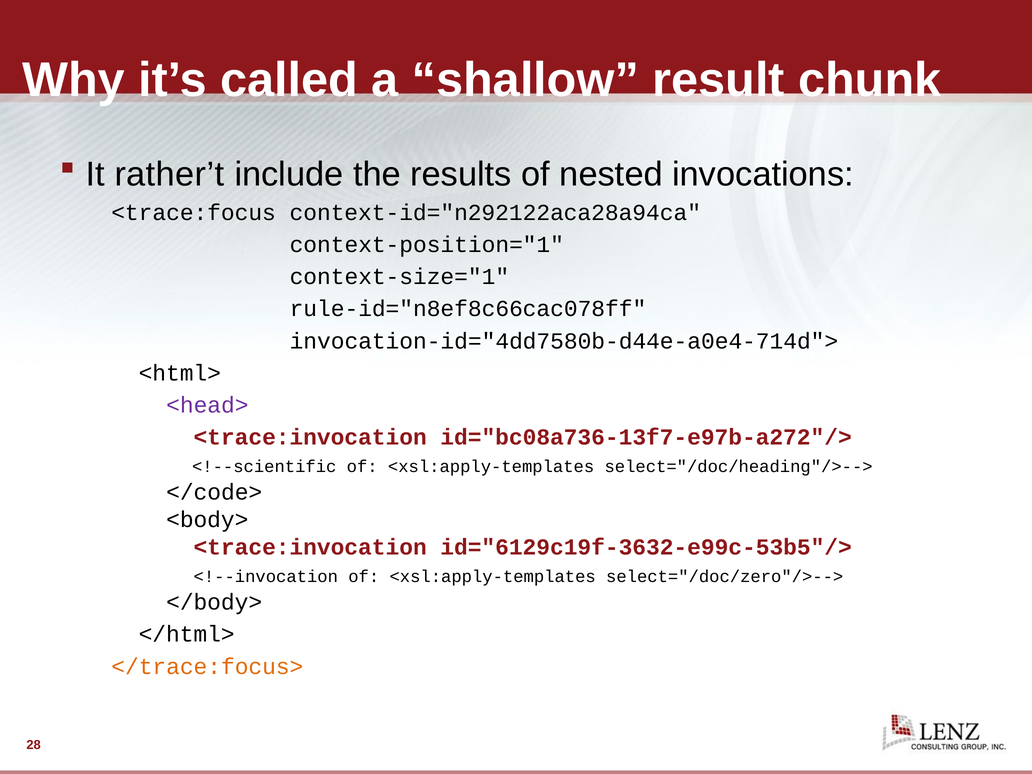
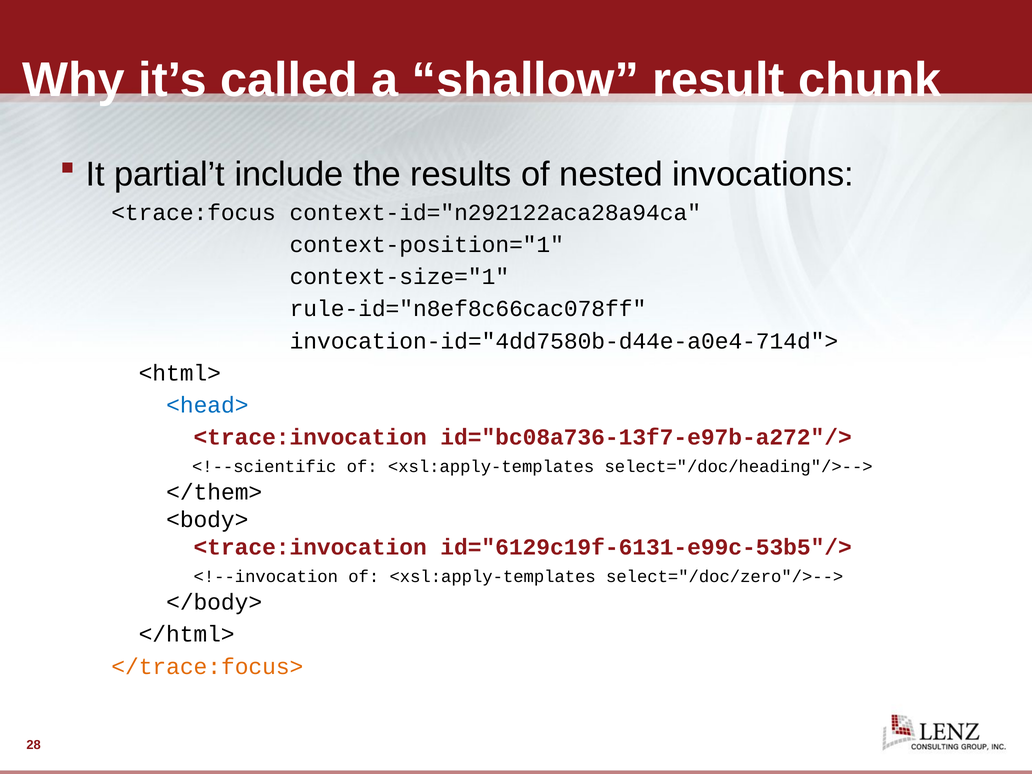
rather’t: rather’t -> partial’t (170, 174)
<head> colour: purple -> blue (207, 405)
</code>: </code> -> </them> (214, 492)
id="6129c19f-3632-e99c-53b5"/>: id="6129c19f-3632-e99c-53b5"/> -> id="6129c19f-6131-e99c-53b5"/> (646, 547)
